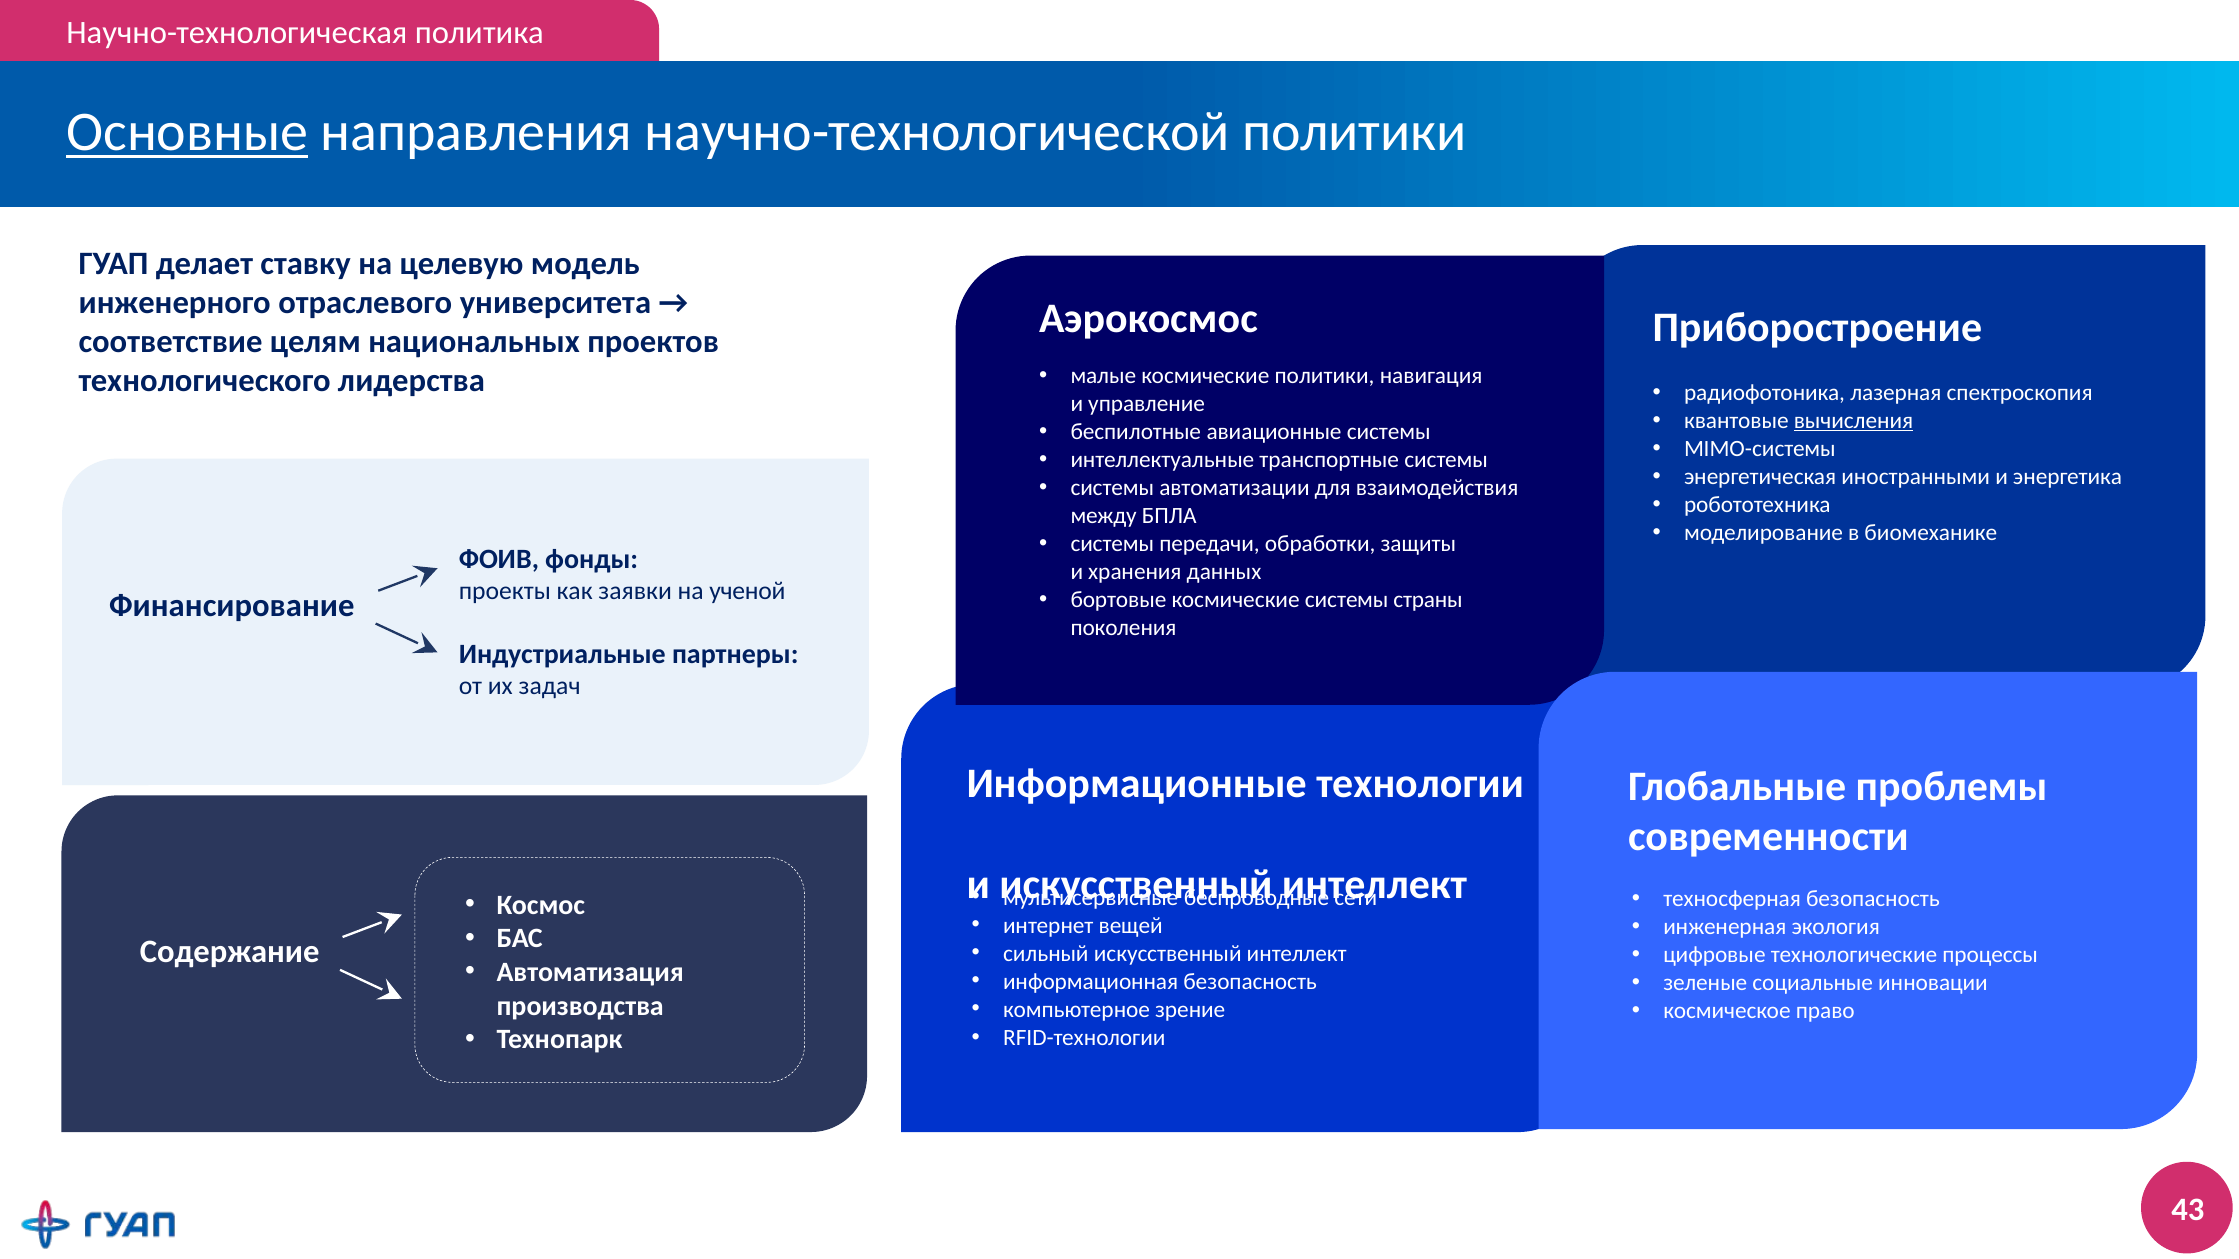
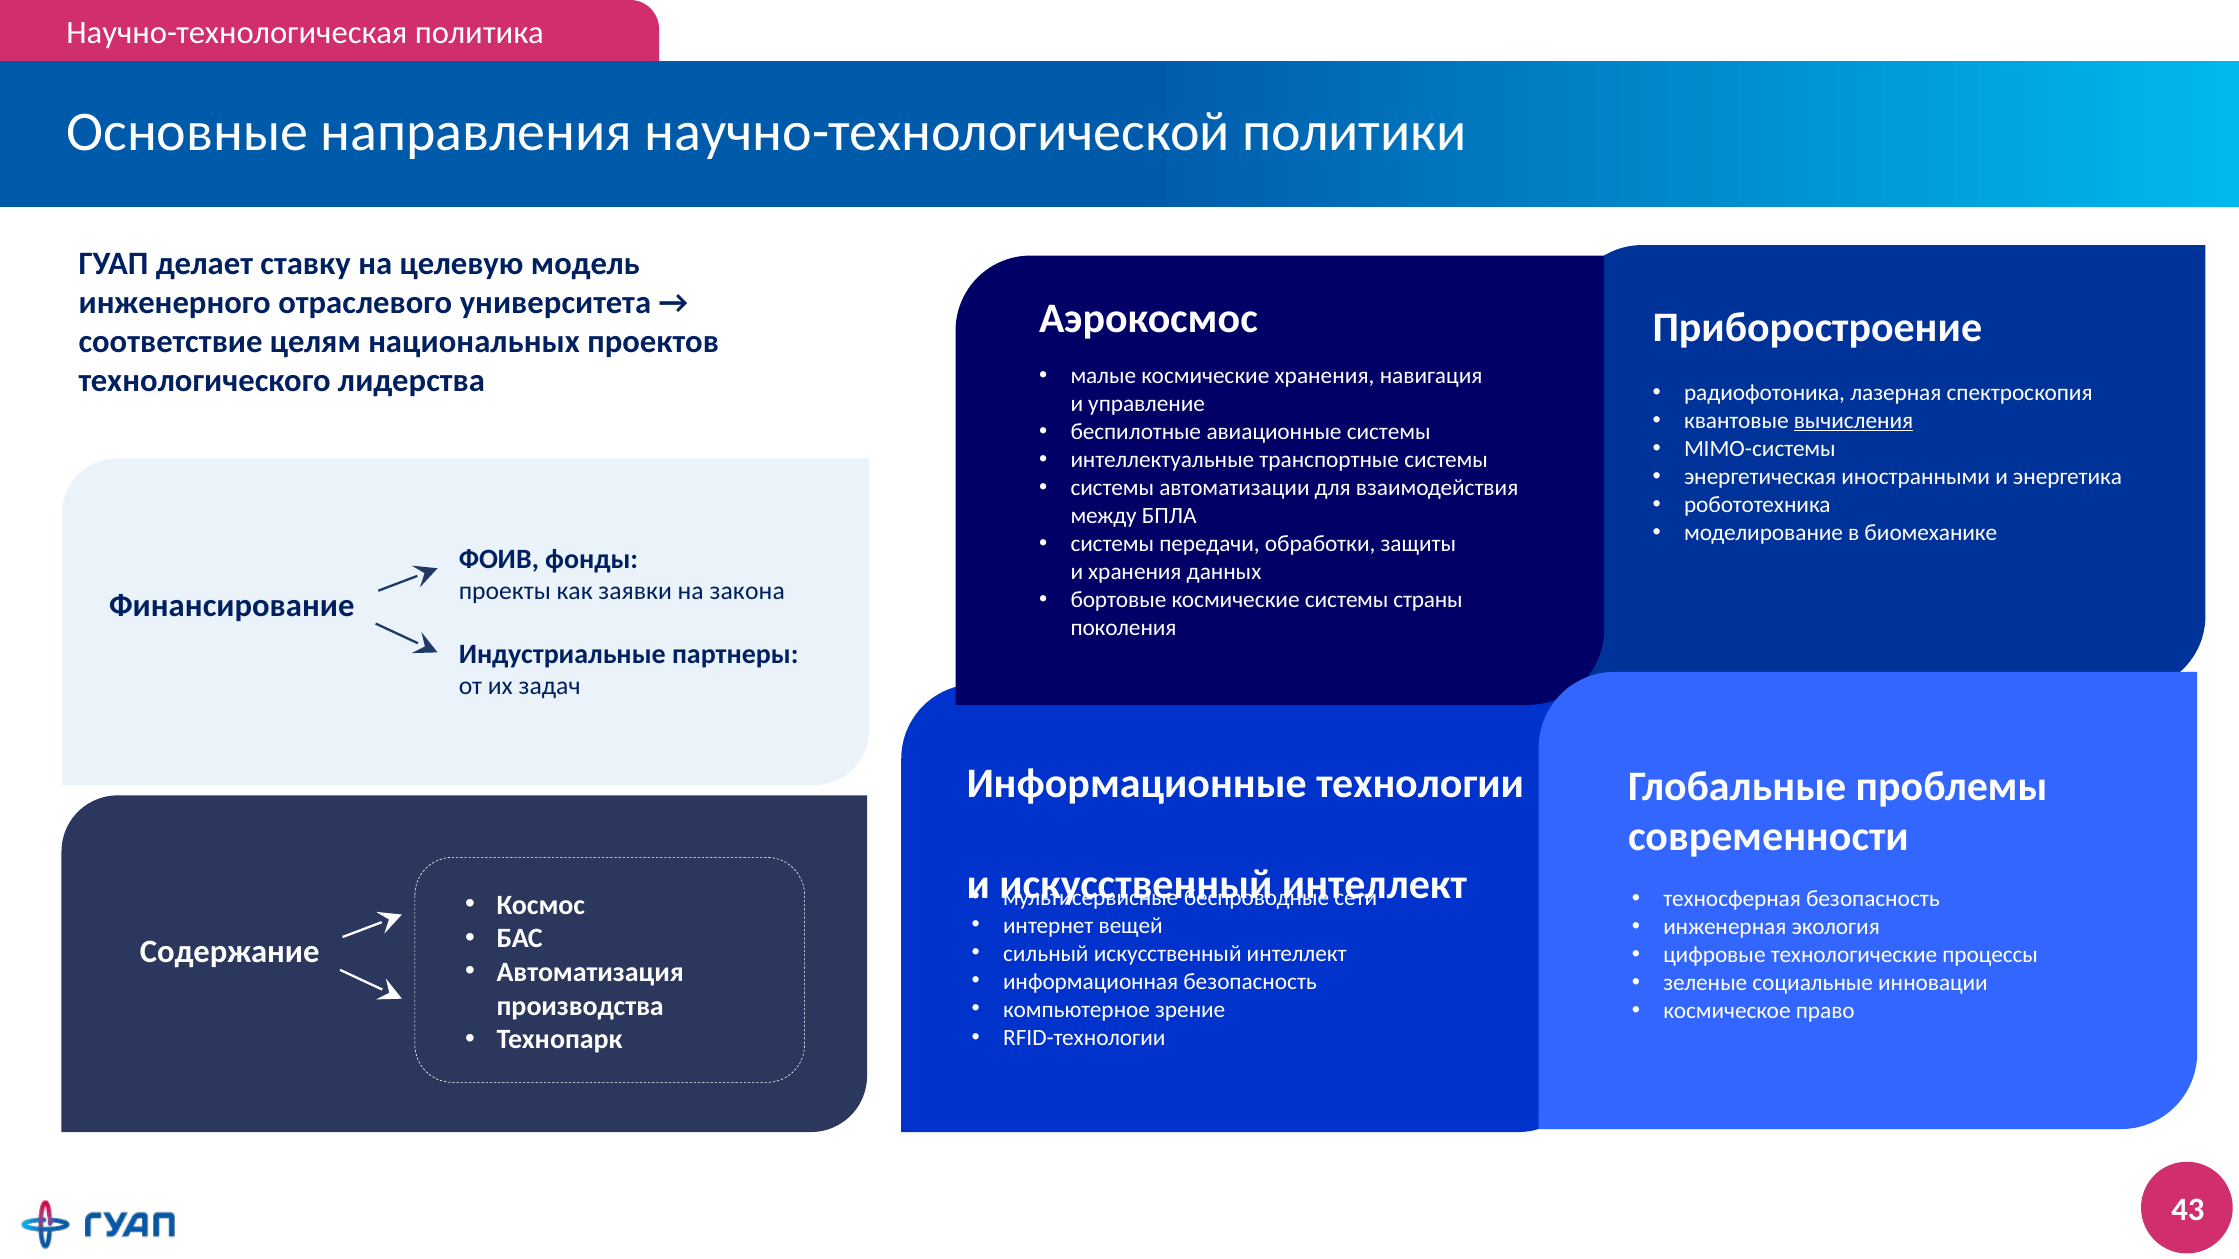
Основные underline: present -> none (187, 132)
космические политики: политики -> хранения (1325, 376)
ученой: ученой -> закона (747, 591)
